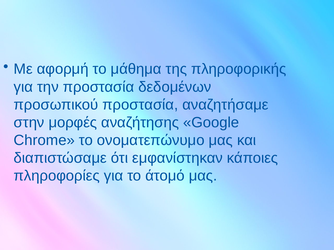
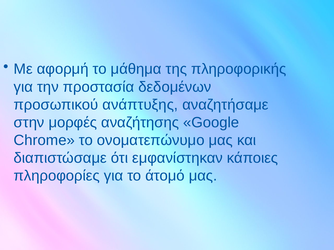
προσωπικού προστασία: προστασία -> ανάπτυξης (140, 105)
